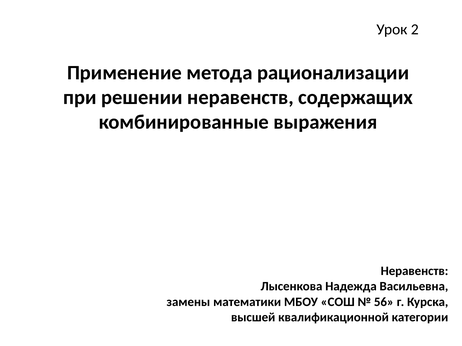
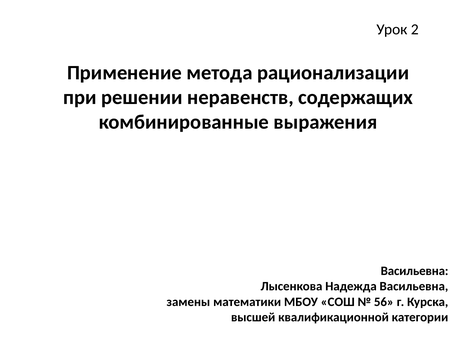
Неравенств: Неравенств -> Васильевна (415, 271)
